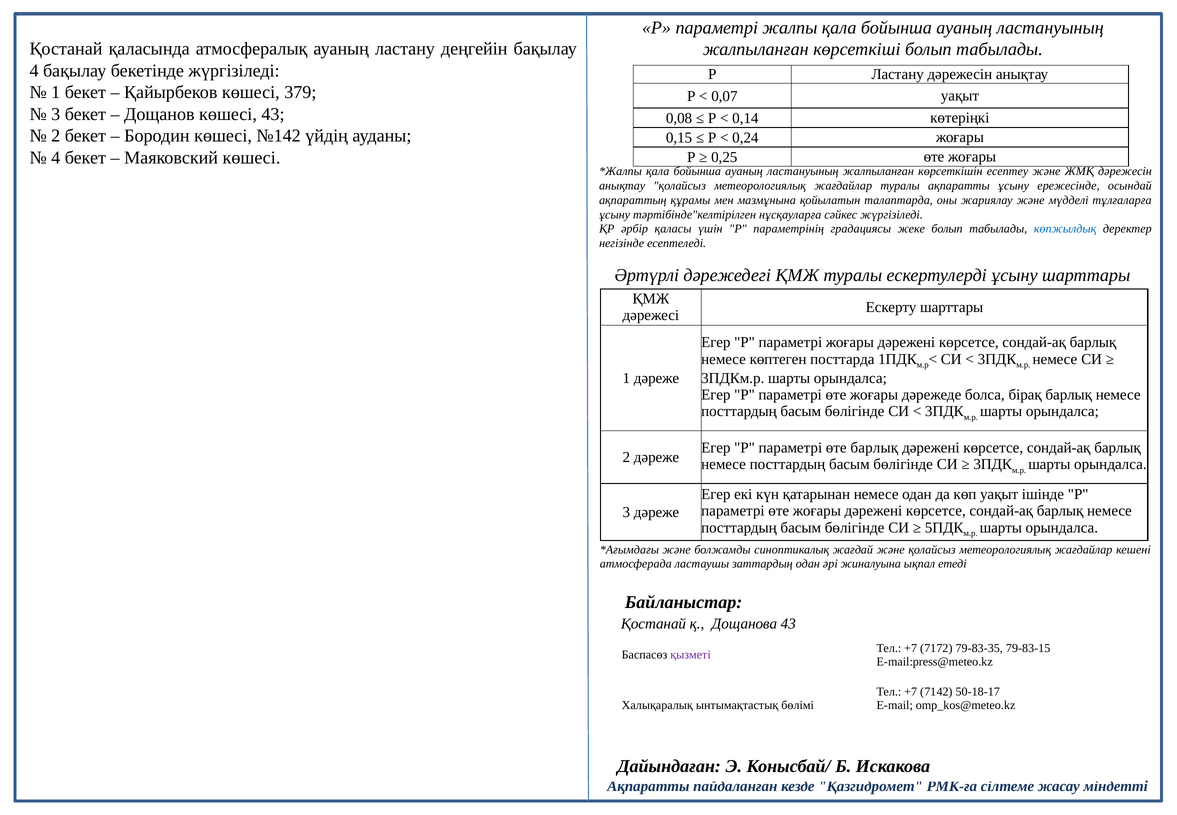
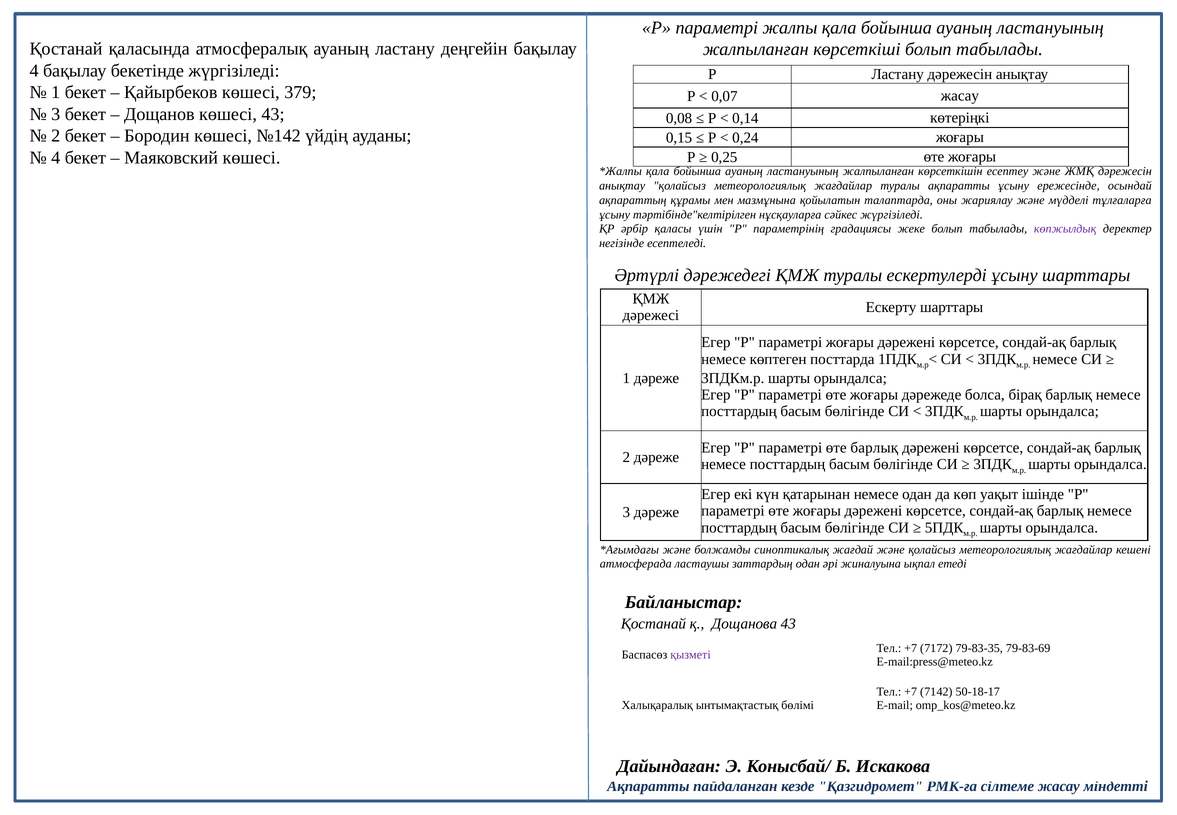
0,07 уақыт: уақыт -> жасау (960, 96)
көпжылдық colour: blue -> purple (1065, 229)
79-83-15: 79-83-15 -> 79-83-69 (1028, 648)
